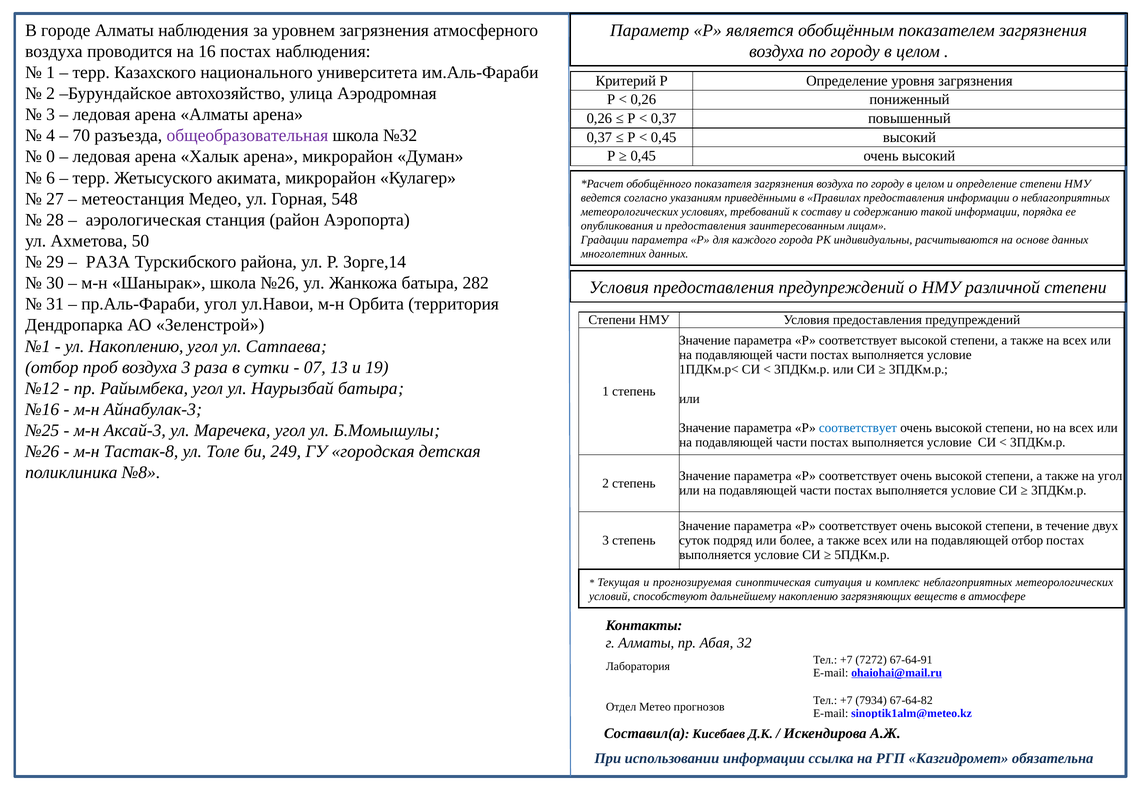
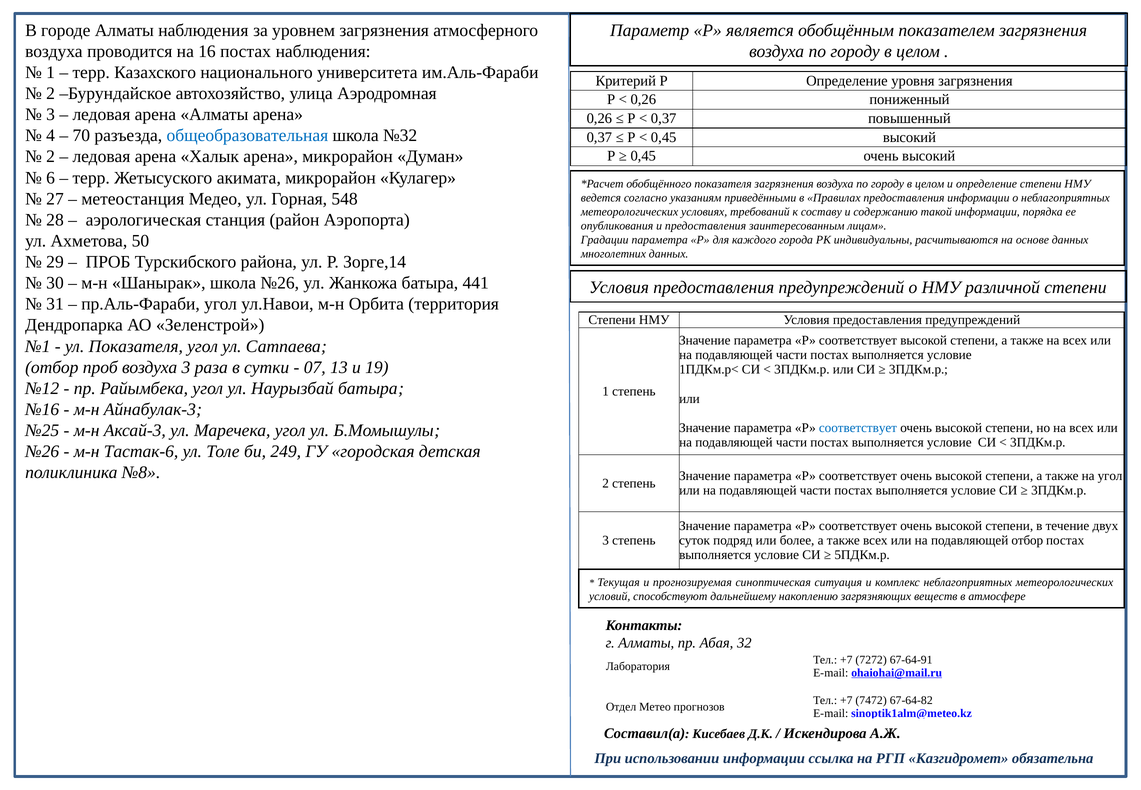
общеобразовательная colour: purple -> blue (247, 136)
0: 0 -> 2 (51, 157)
РАЗА: РАЗА -> ПРОБ (108, 262)
282: 282 -> 441 (476, 283)
ул Накоплению: Накоплению -> Показателя (136, 346)
Тастак-8: Тастак-8 -> Тастак-6 (141, 452)
7934: 7934 -> 7472 (871, 701)
